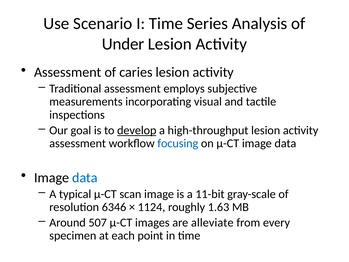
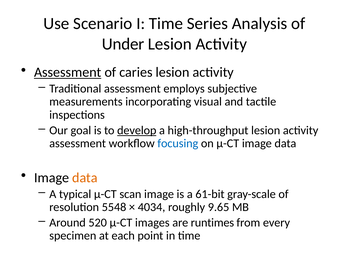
Assessment underline: none -> present (68, 72)
data colour: blue -> orange (85, 177)
11-bit: 11-bit -> 61-bit (210, 194)
6346: 6346 -> 5548 (114, 207)
1124: 1124 -> 4034 (152, 207)
1.63: 1.63 -> 9.65 (219, 207)
507: 507 -> 520 (98, 222)
alleviate: alleviate -> runtimes (212, 222)
